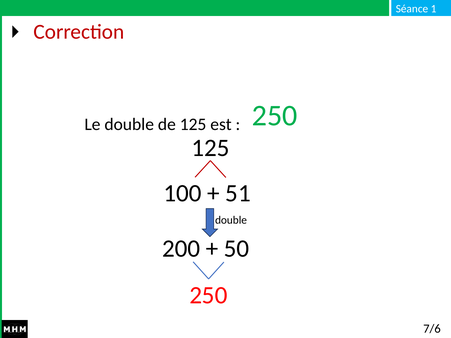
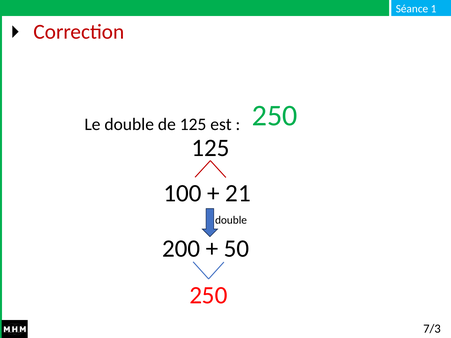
51: 51 -> 21 (238, 193)
7/6: 7/6 -> 7/3 (432, 329)
